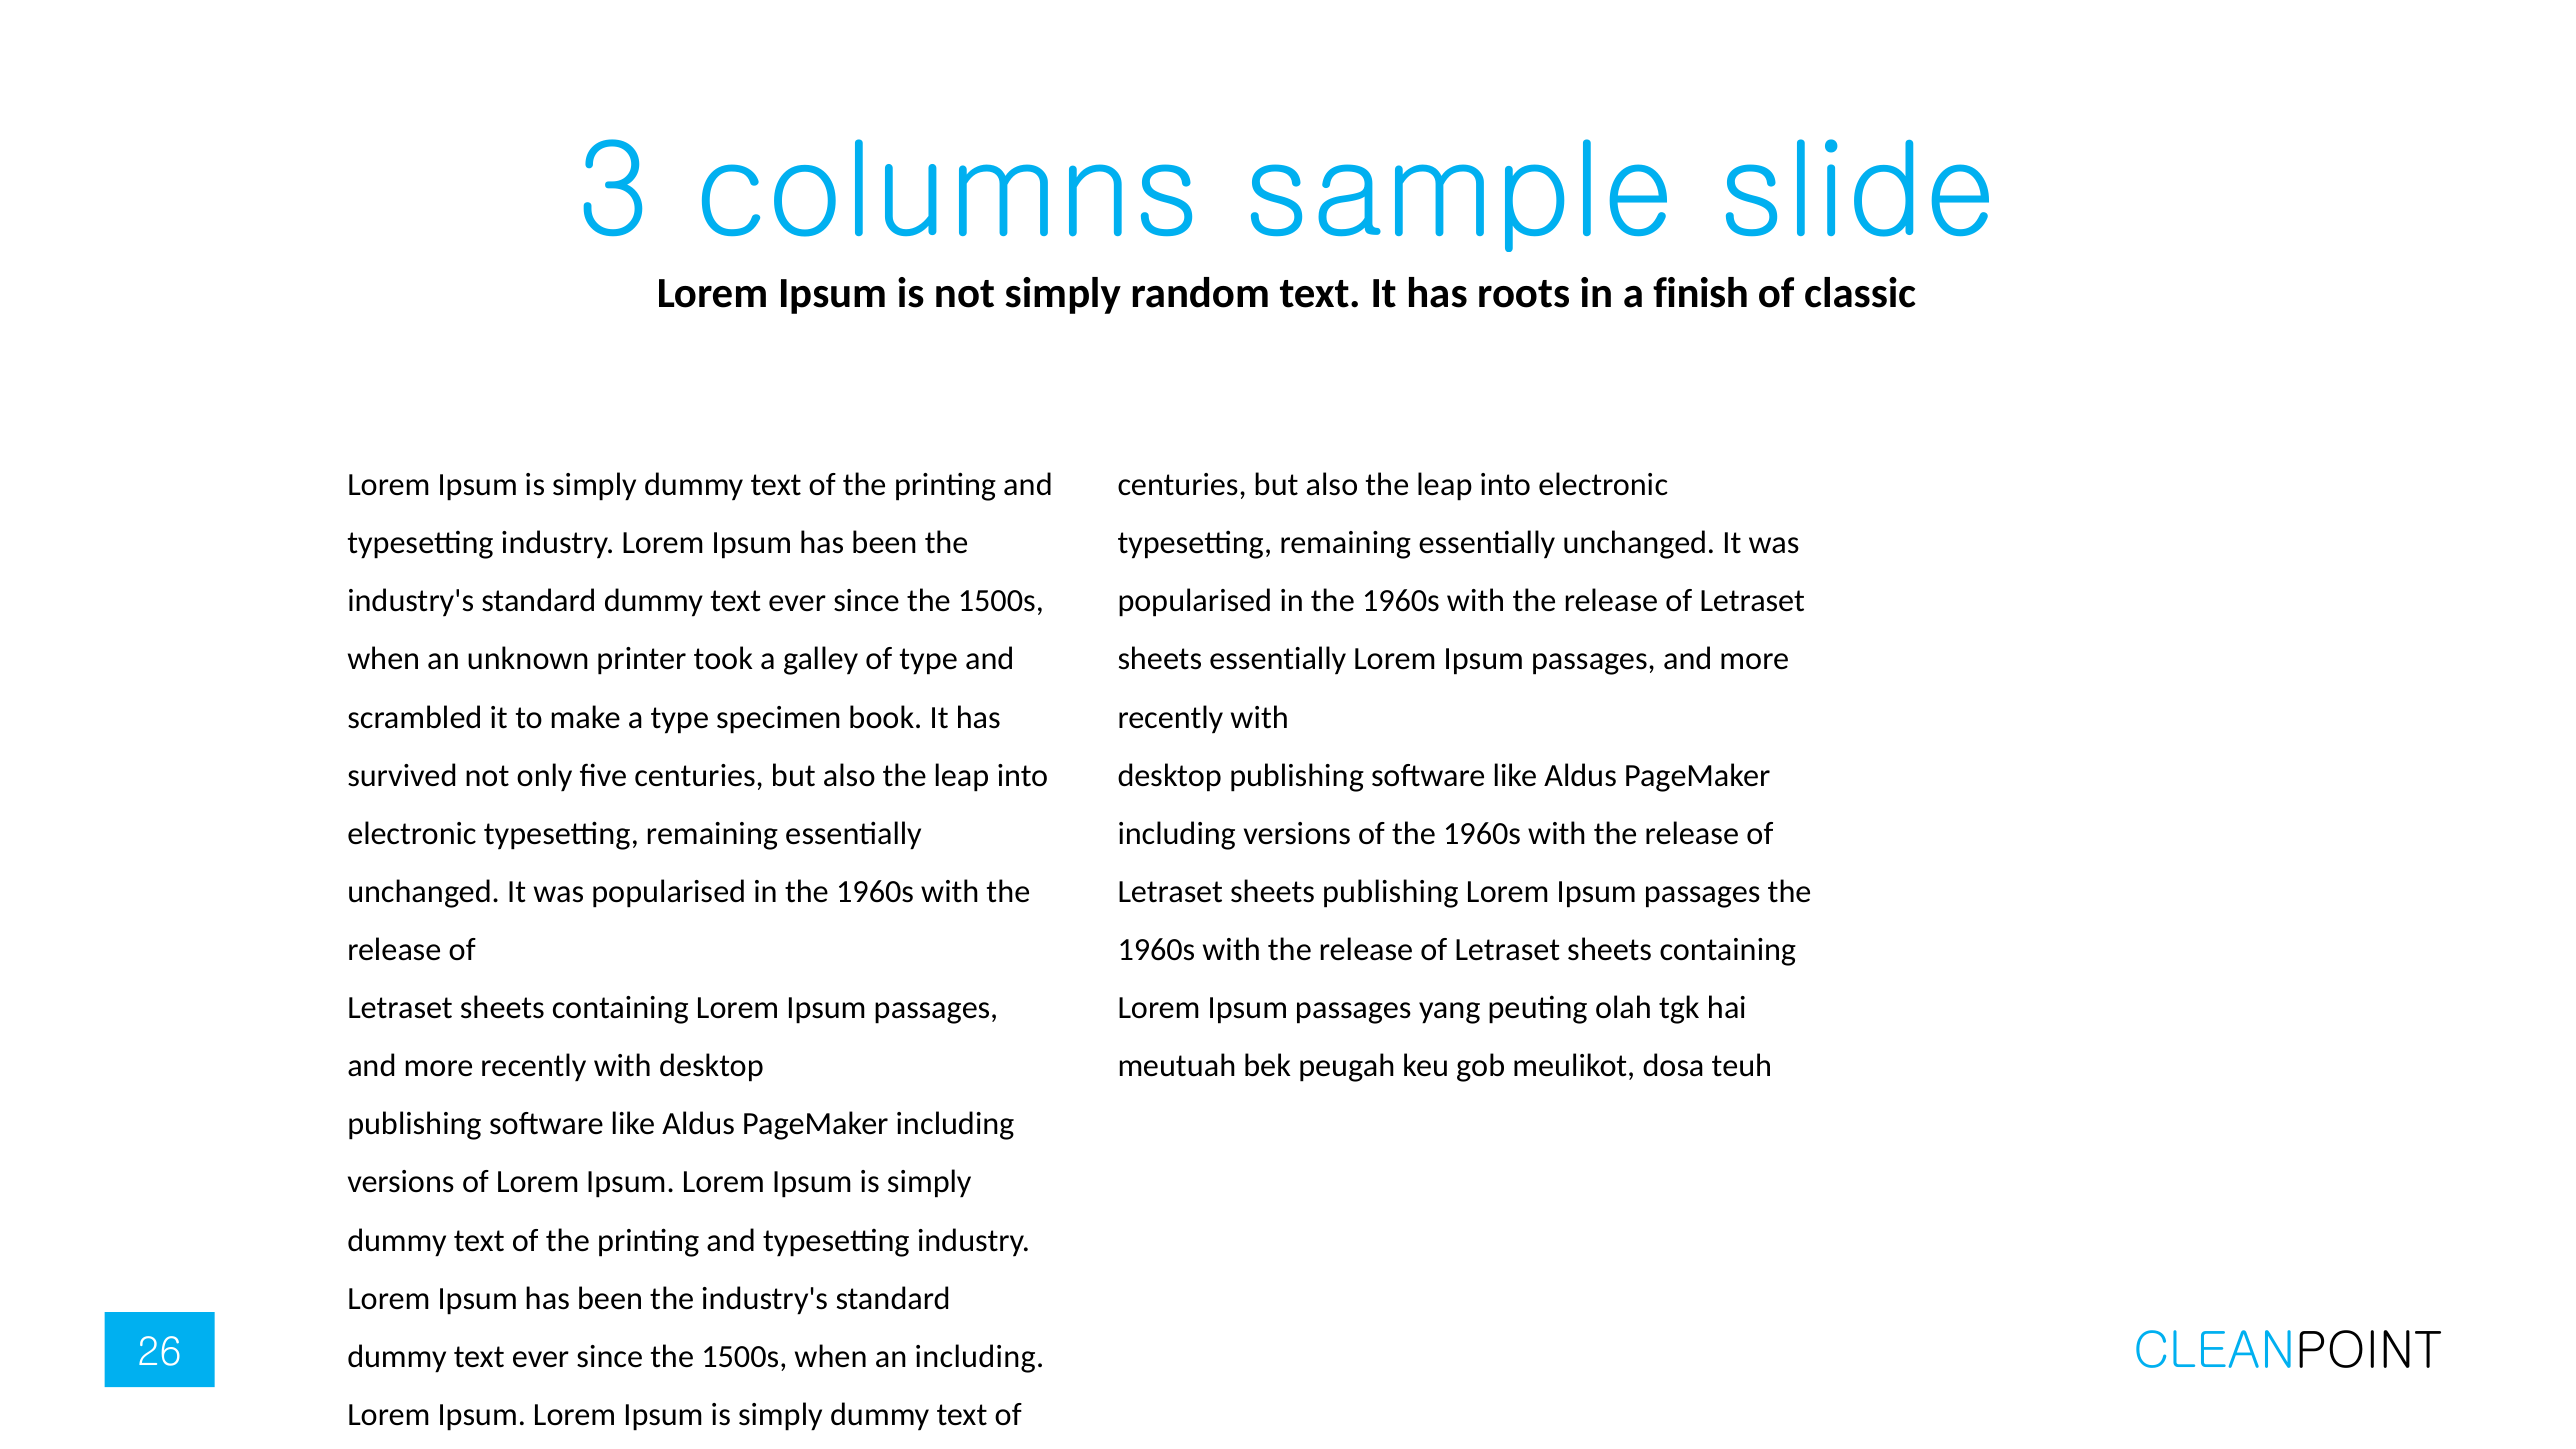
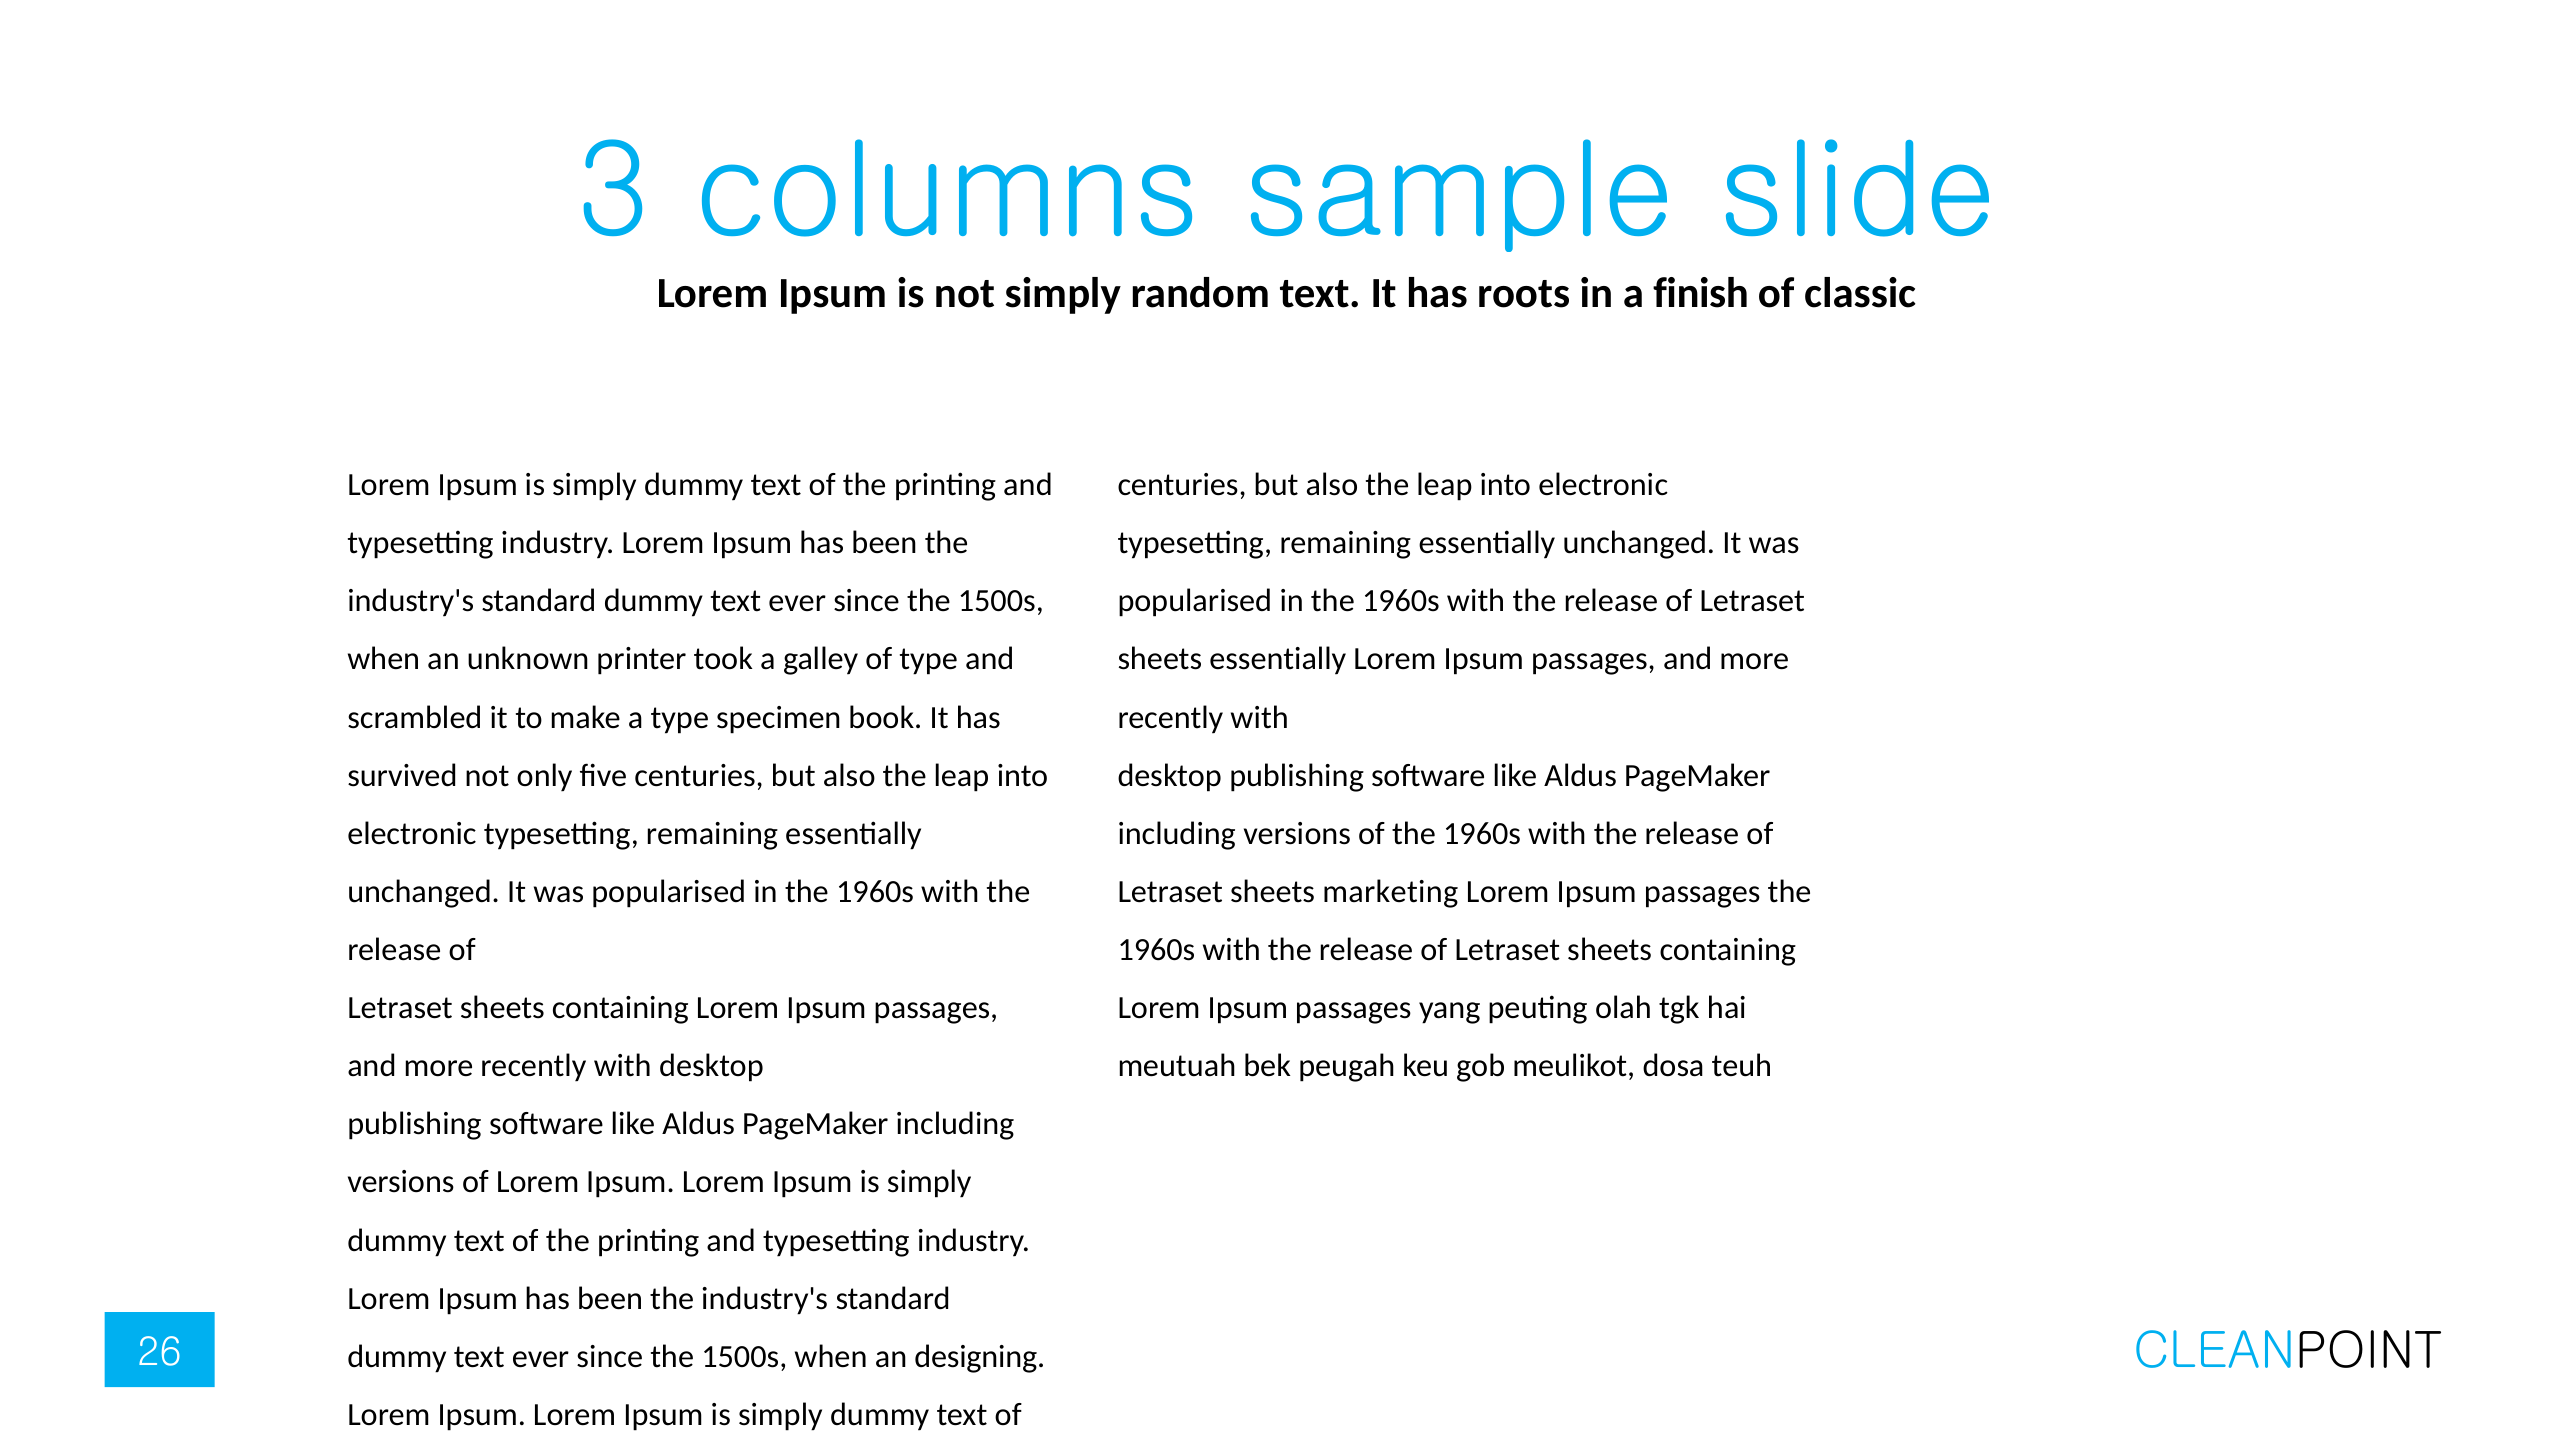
sheets publishing: publishing -> marketing (1390, 892)
an including: including -> designing (980, 1357)
